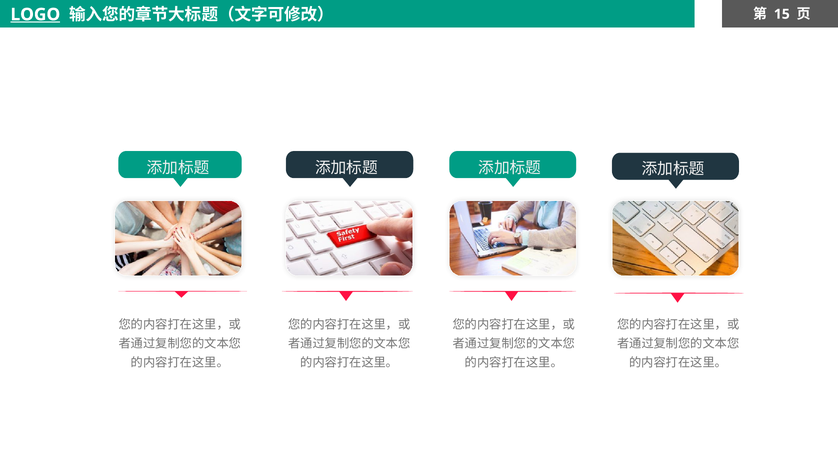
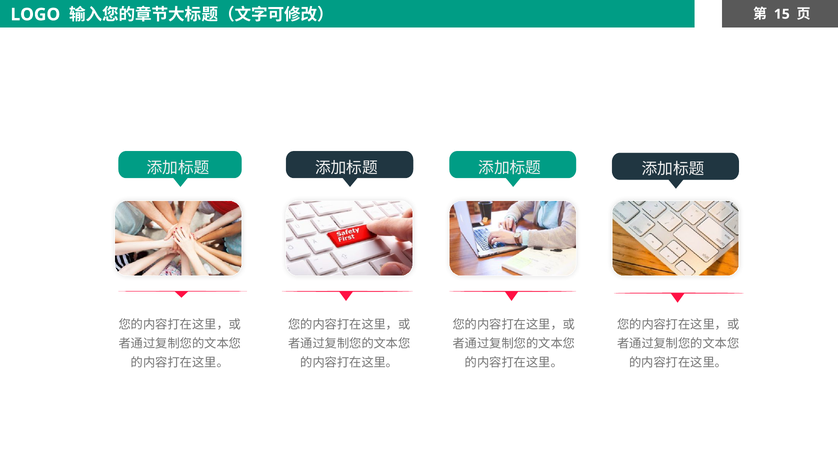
LOGO underline: present -> none (35, 15)
